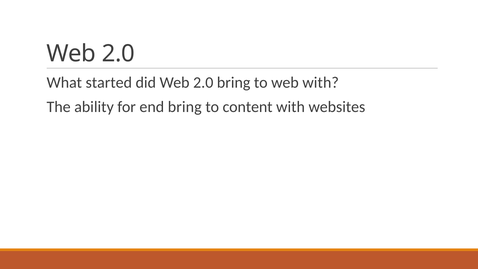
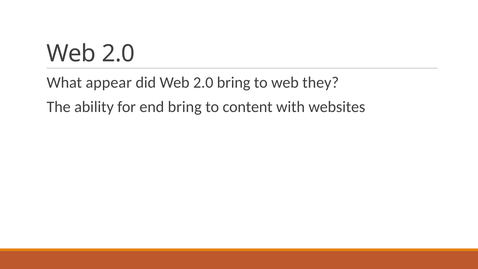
started: started -> appear (109, 83)
web with: with -> they (321, 83)
